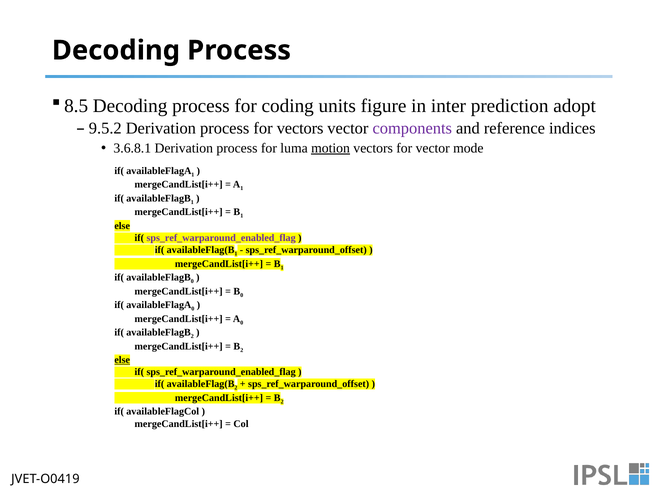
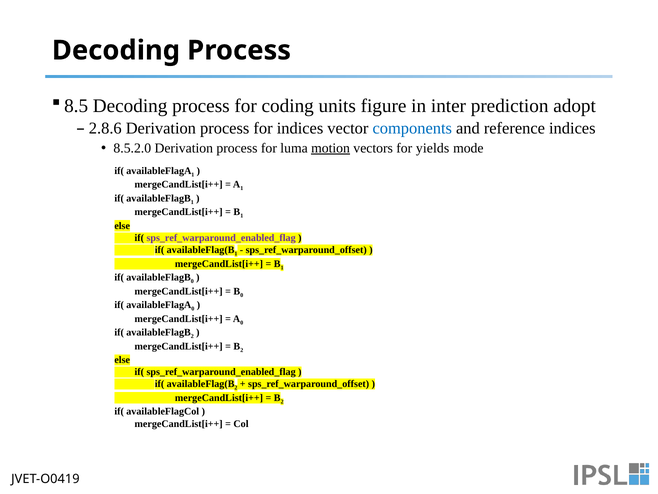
9.5.2: 9.5.2 -> 2.8.6 (105, 128)
for vectors: vectors -> indices (300, 128)
components colour: purple -> blue (412, 128)
3.6.8.1: 3.6.8.1 -> 8.5.2.0 (132, 148)
for vector: vector -> yields (433, 148)
else underline: present -> none (122, 360)
